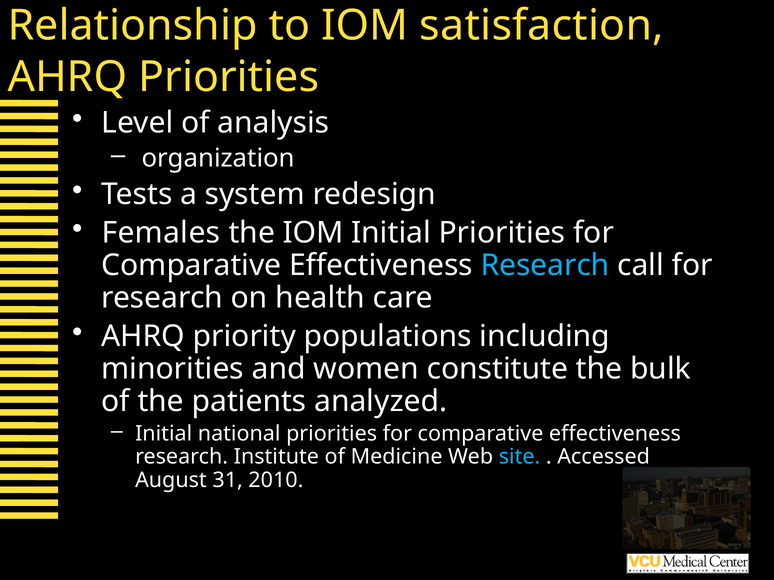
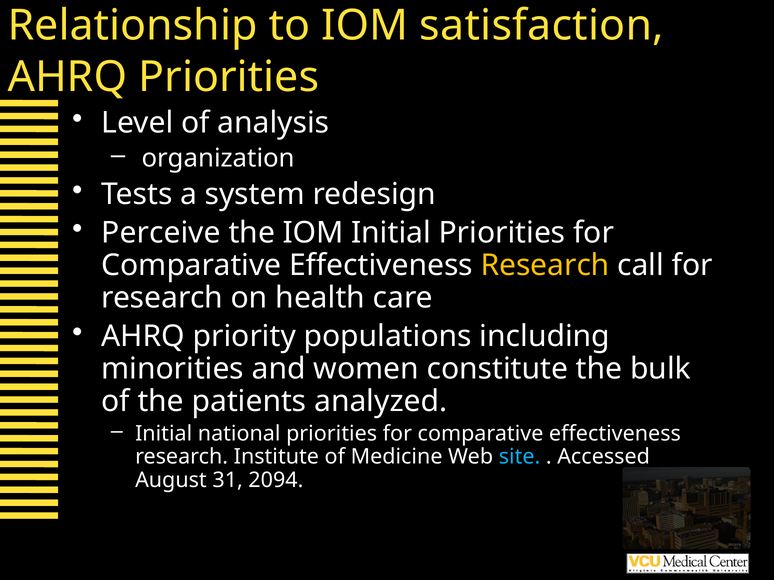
Females: Females -> Perceive (161, 233)
Research colour: light blue -> yellow (545, 266)
2010: 2010 -> 2094 (276, 481)
